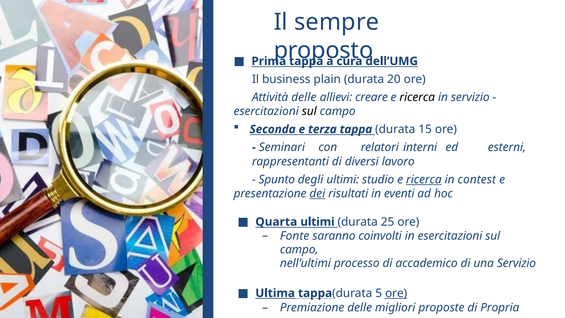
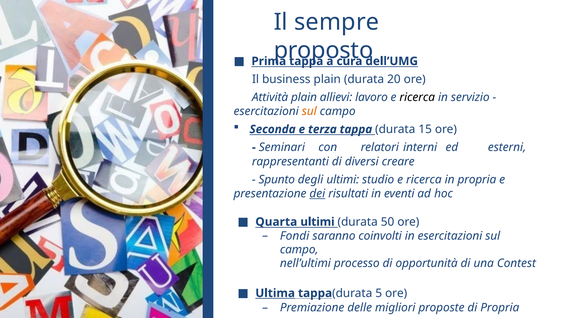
Attività delle: delle -> plain (304, 97)
creare: creare -> lavoro (372, 97)
sul colour: black -> orange (309, 111)
lavoro: lavoro -> creare (398, 161)
ricerca underline: present -> none (424, 179)
in contest: contest -> propria (477, 179)
25: 25 -> 50 (388, 222)
Fonte: Fonte -> Fondi (295, 236)
accademico: accademico -> opportunità (427, 263)
una Servizio: Servizio -> Contest (516, 263)
ore underline: present -> none (396, 293)
